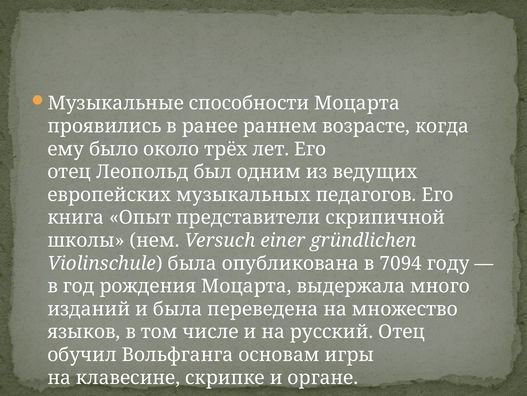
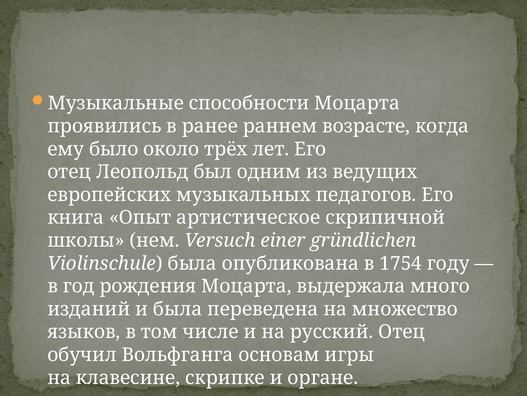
представители: представители -> артистическое (248, 217)
7094: 7094 -> 1754 (401, 263)
